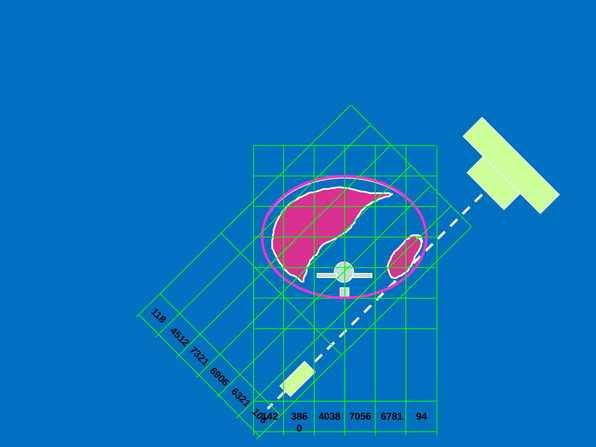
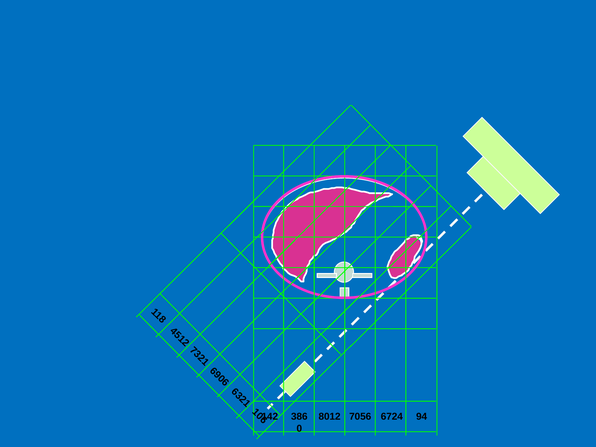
4038: 4038 -> 8012 (330, 417)
6781: 6781 -> 6724 (392, 417)
